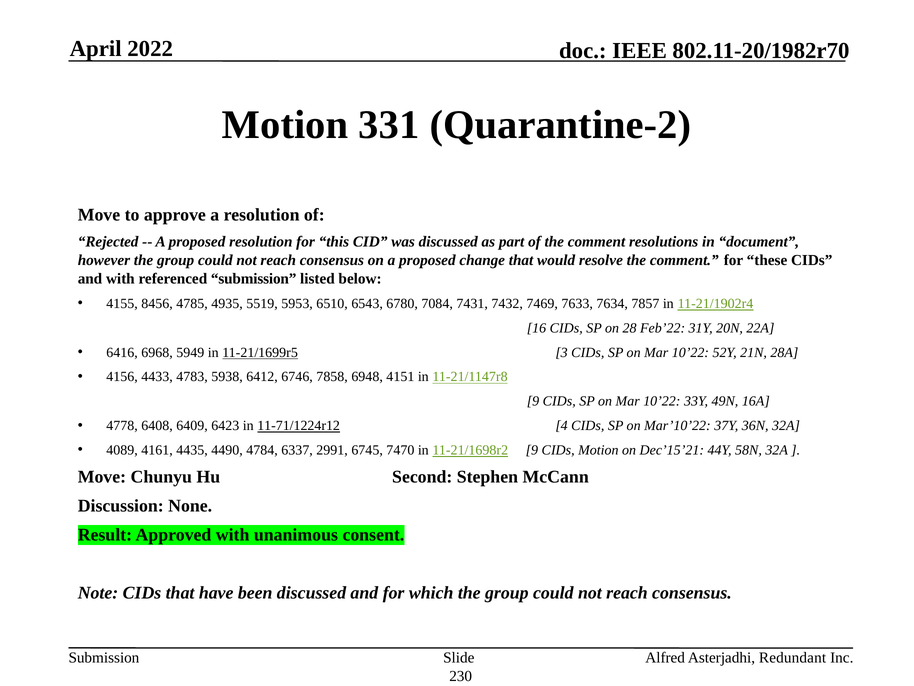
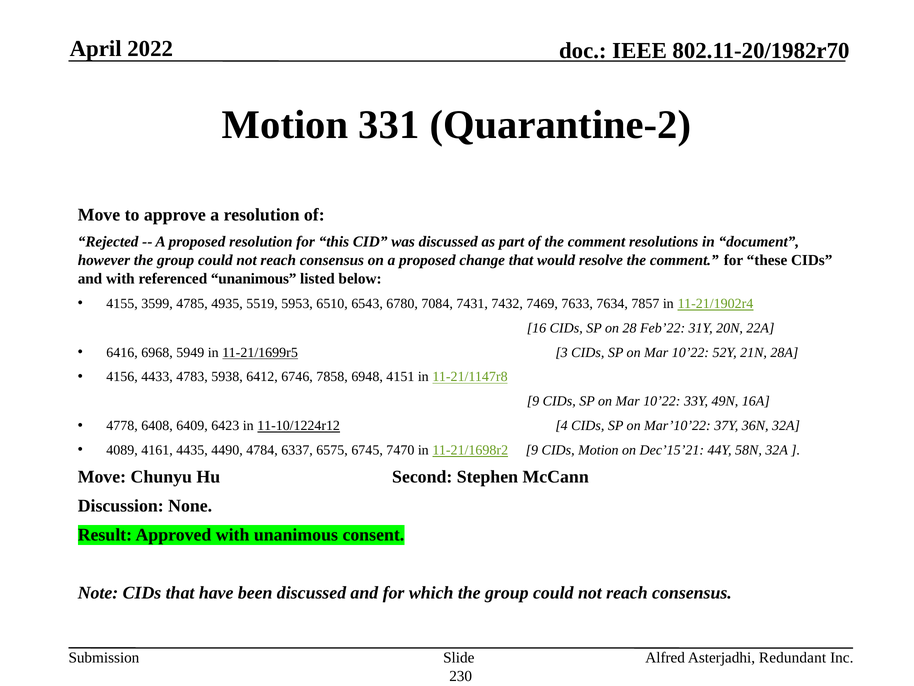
referenced submission: submission -> unanimous (254, 278)
8456: 8456 -> 3599 (157, 303)
11-71/1224r12: 11-71/1224r12 -> 11-10/1224r12 (299, 425)
2991: 2991 -> 6575 (332, 450)
